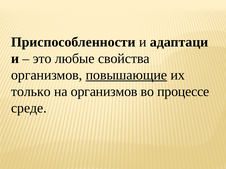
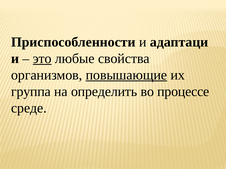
это underline: none -> present (42, 59)
только: только -> группа (31, 92)
на организмов: организмов -> определить (104, 92)
